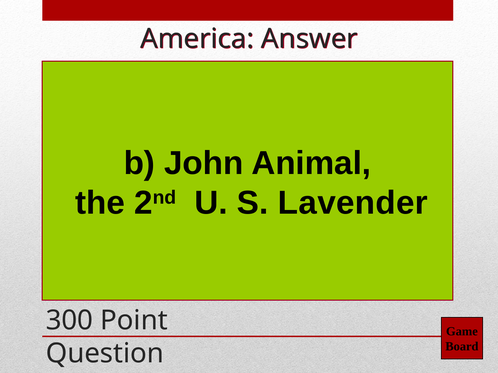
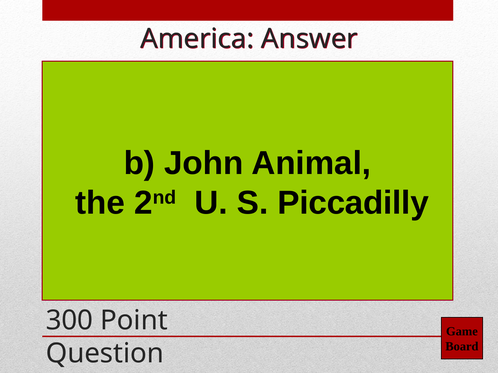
Lavender: Lavender -> Piccadilly (353, 203)
